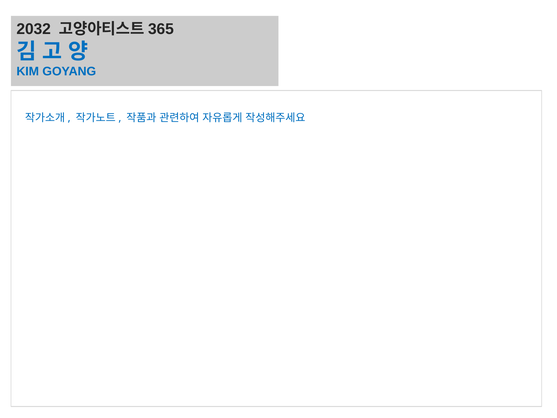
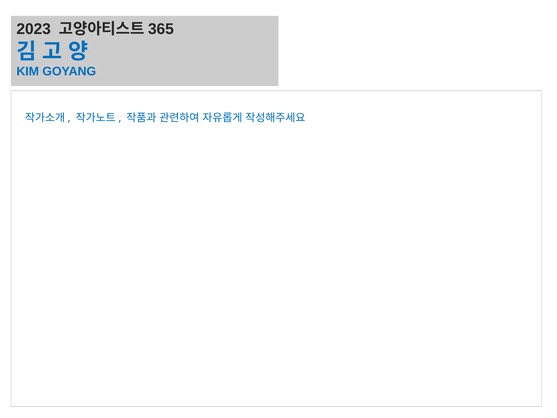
2032: 2032 -> 2023 (34, 29)
